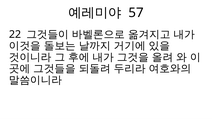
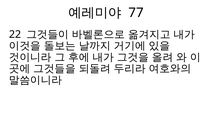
57: 57 -> 77 (136, 13)
